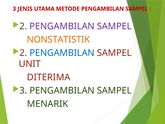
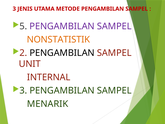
2: 2 -> 5 (23, 26)
PENGAMBILAN colour: blue -> black (62, 53)
DITERIMA: DITERIMA -> INTERNAL (49, 77)
